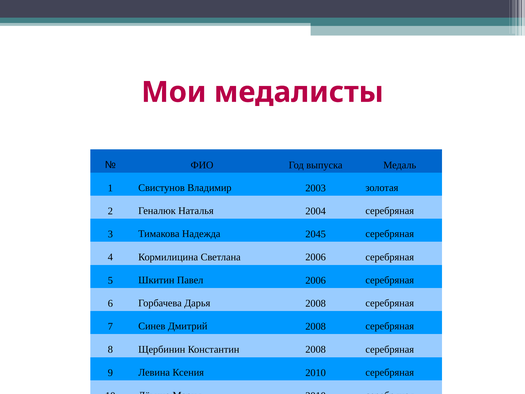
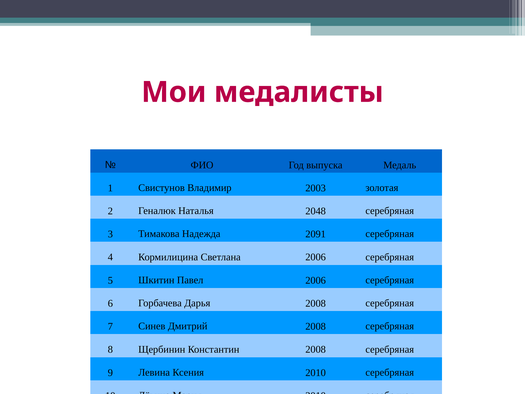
2004: 2004 -> 2048 (316, 211)
2045: 2045 -> 2091 (316, 234)
